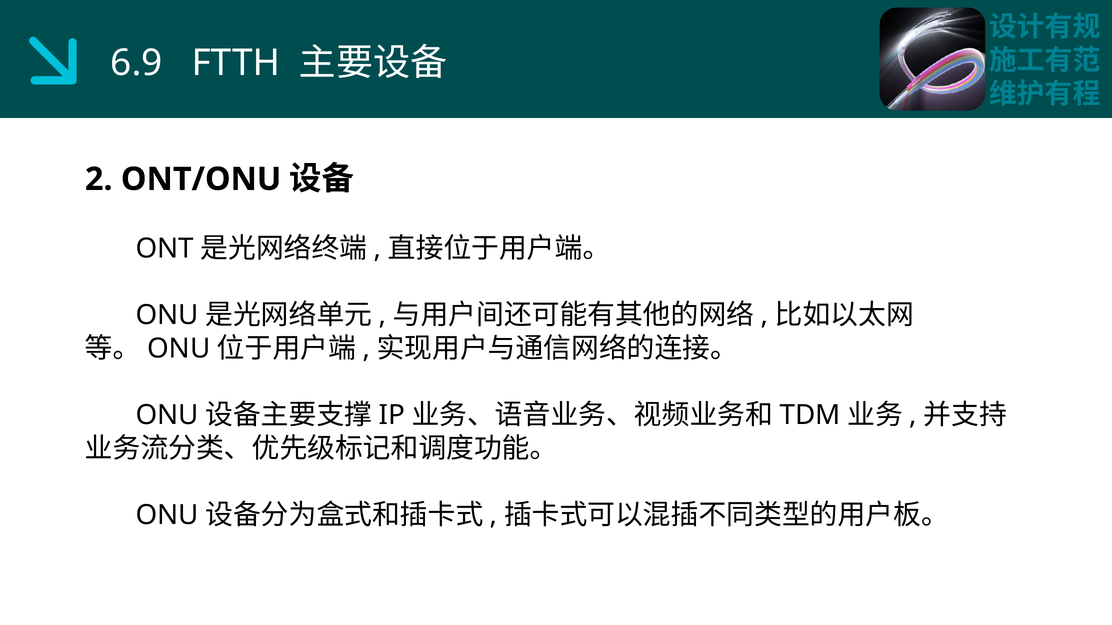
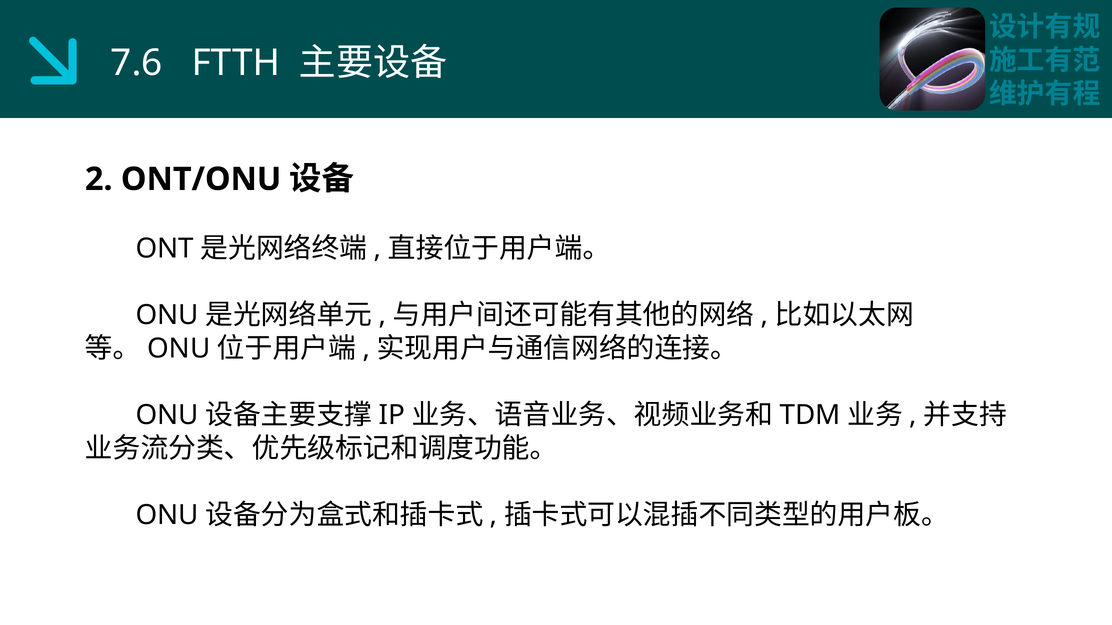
6.9: 6.9 -> 7.6 (136, 63)
